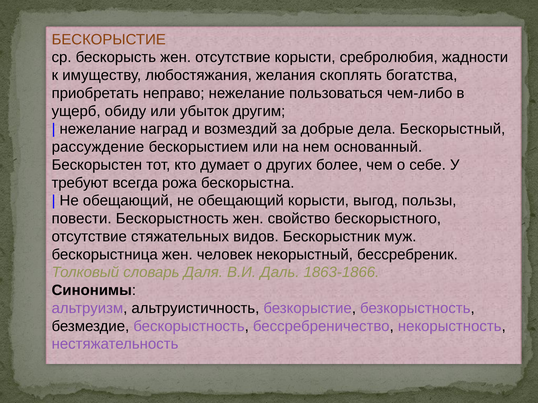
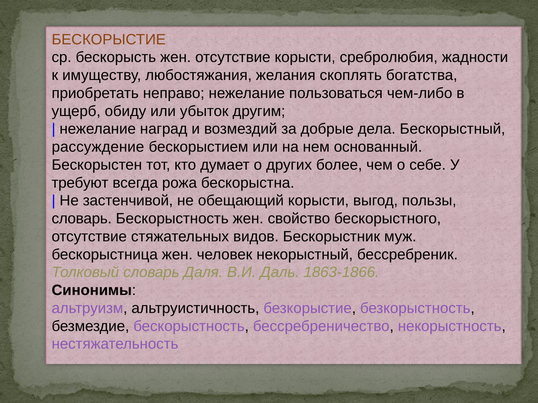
обещающий: обещающий -> застенчивой (128, 201)
повести: повести -> словарь (82, 219)
